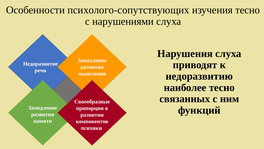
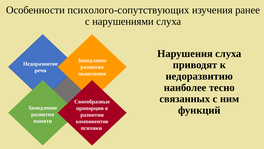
изучения тесно: тесно -> ранее (248, 10)
